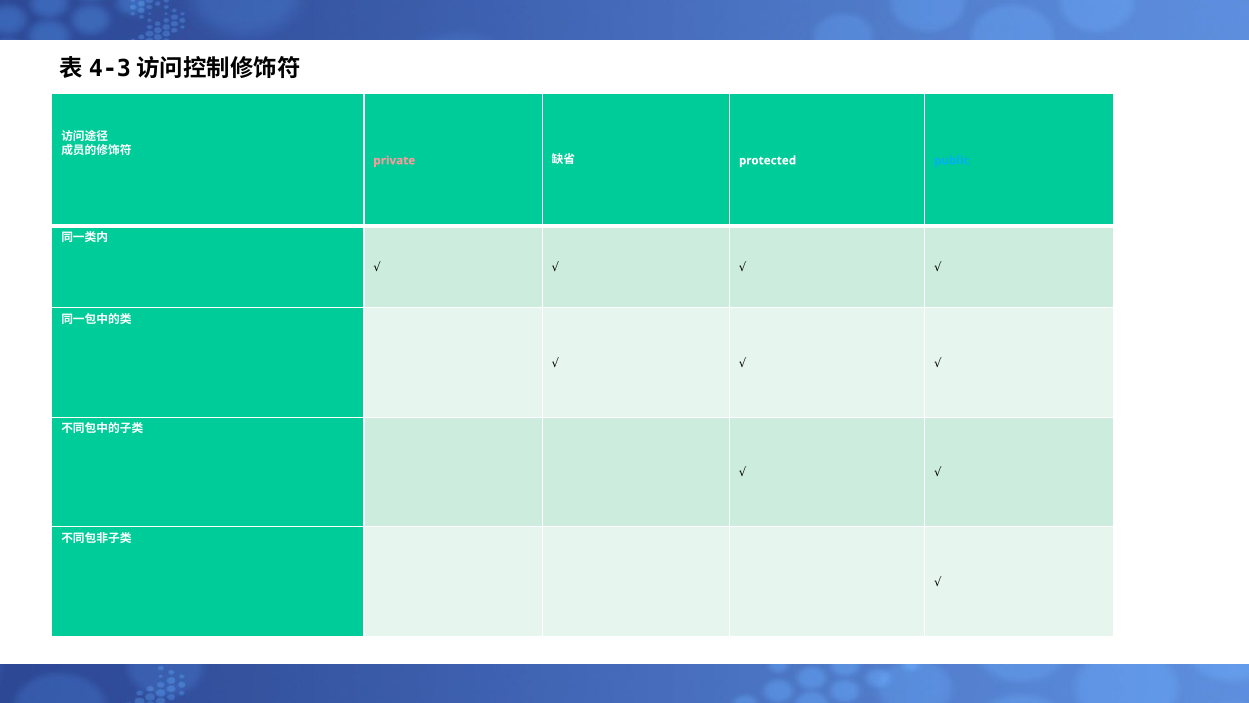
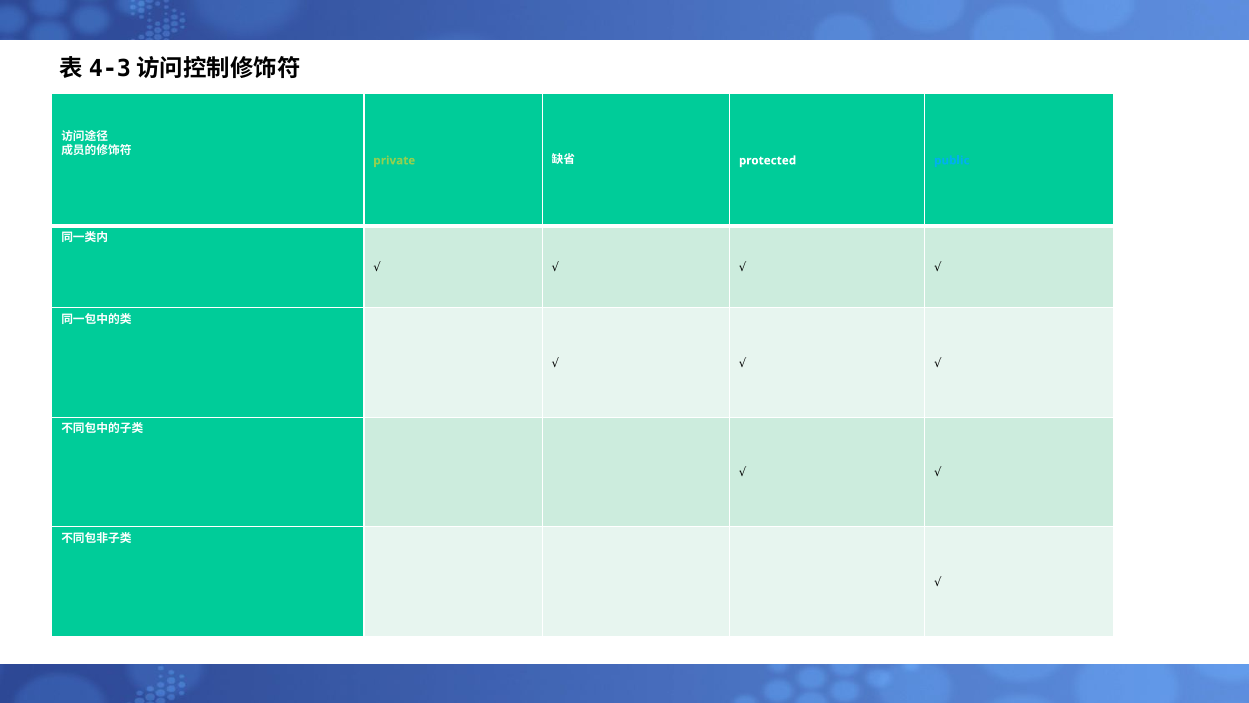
private colour: pink -> light green (394, 160)
